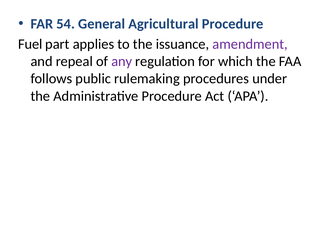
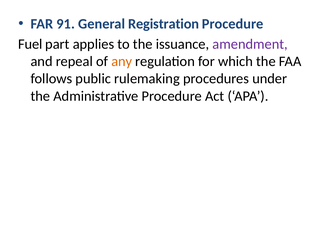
54: 54 -> 91 (66, 24)
Agricultural: Agricultural -> Registration (164, 24)
any colour: purple -> orange (122, 61)
